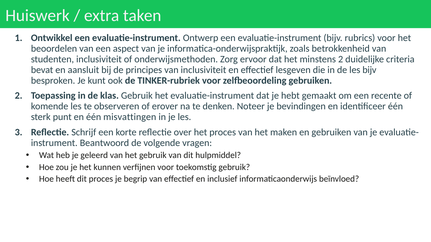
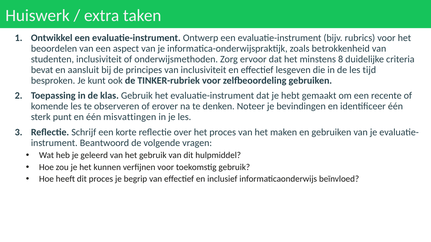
minstens 2: 2 -> 8 (341, 59)
les bijv: bijv -> tijd (369, 70)
